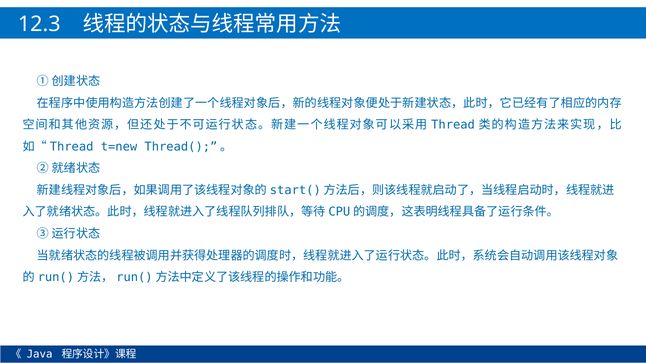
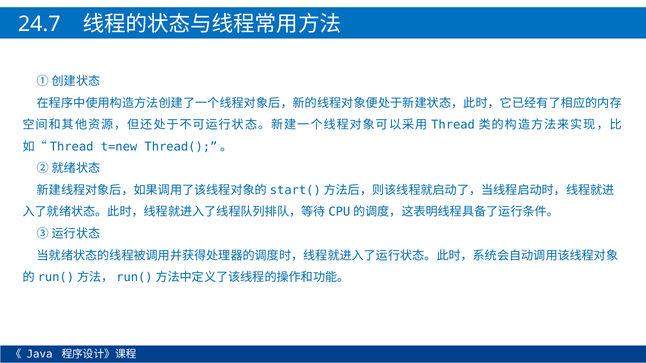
12.3: 12.3 -> 24.7 (39, 24)
